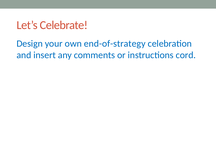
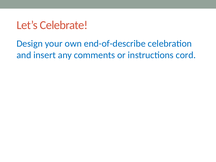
end-of-strategy: end-of-strategy -> end-of-describe (115, 44)
